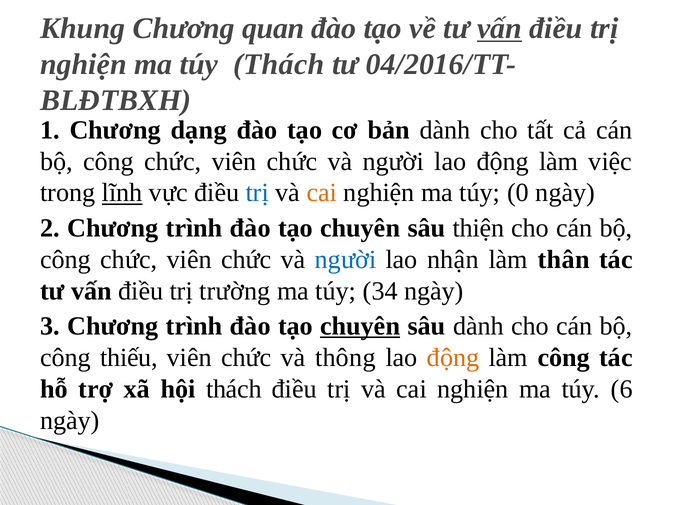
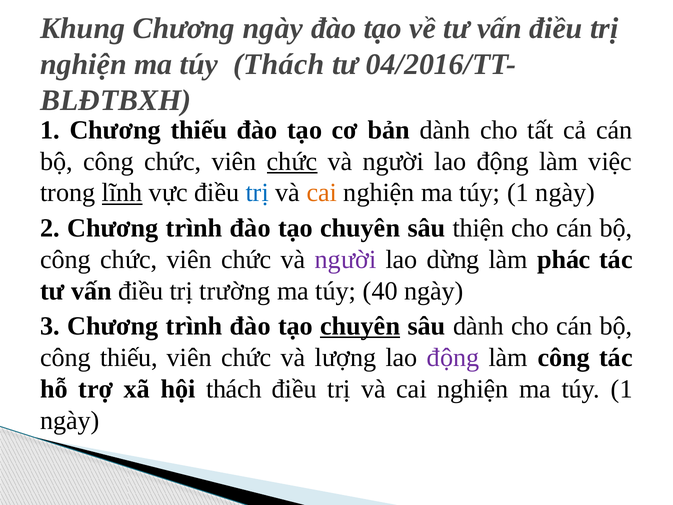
Chương quan: quan -> ngày (273, 28)
vấn underline: present -> none (500, 28)
Chương dạng: dạng -> thiếu (199, 130)
chức underline: none -> present (292, 161)
0: 0 -> 1 (518, 193)
người colour: blue -> purple (346, 259)
nhận: nhận -> dừng (453, 259)
thân: thân -> phác (564, 259)
34: 34 -> 40 (380, 291)
thông: thông -> lượng (346, 357)
động colour: orange -> purple (453, 357)
6: 6 -> 1 (622, 389)
